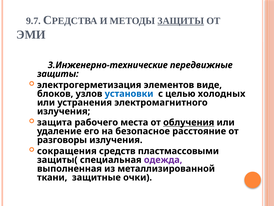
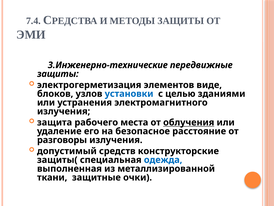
9.7: 9.7 -> 7.4 (33, 21)
ЗАЩИТЫ underline: present -> none (181, 21)
холодных: холодных -> зданиями (222, 94)
сокращения: сокращения -> допустимый (67, 151)
пластмассовыми: пластмассовыми -> конструкторские (178, 151)
одежда colour: purple -> blue (163, 160)
